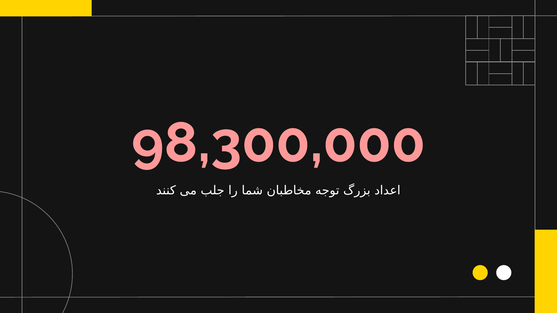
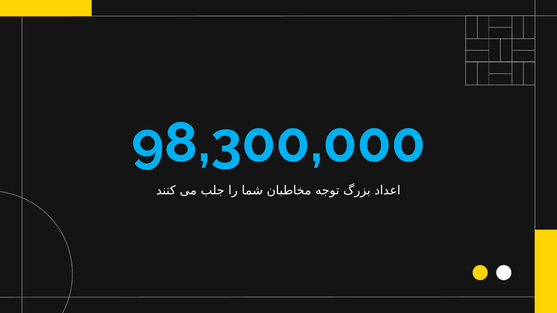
98,300,000 colour: pink -> light blue (278, 143)
